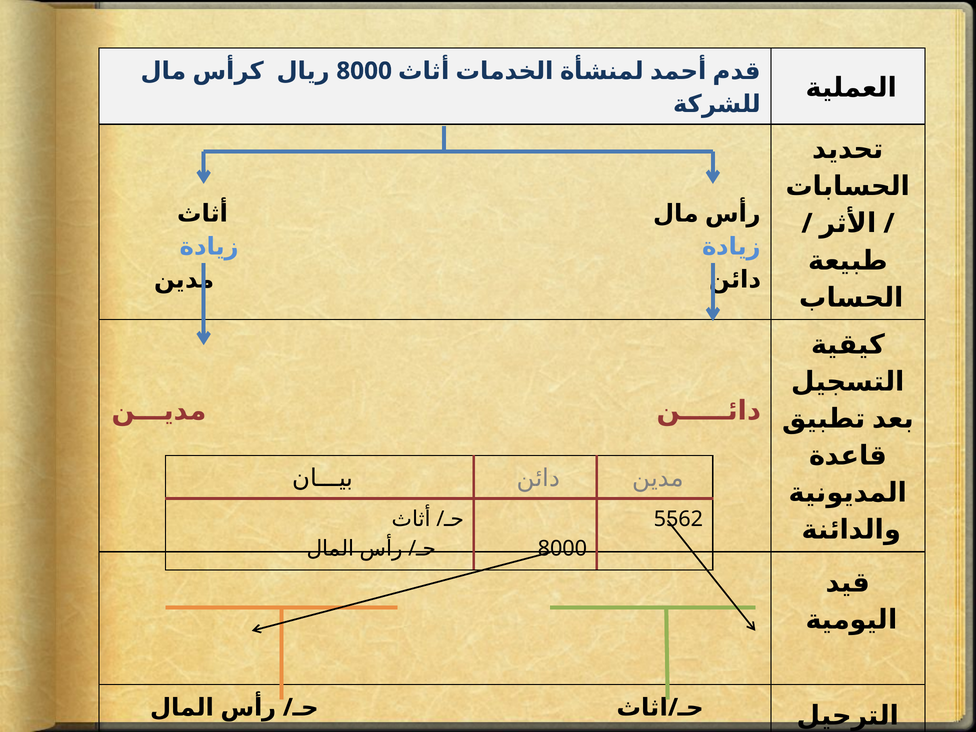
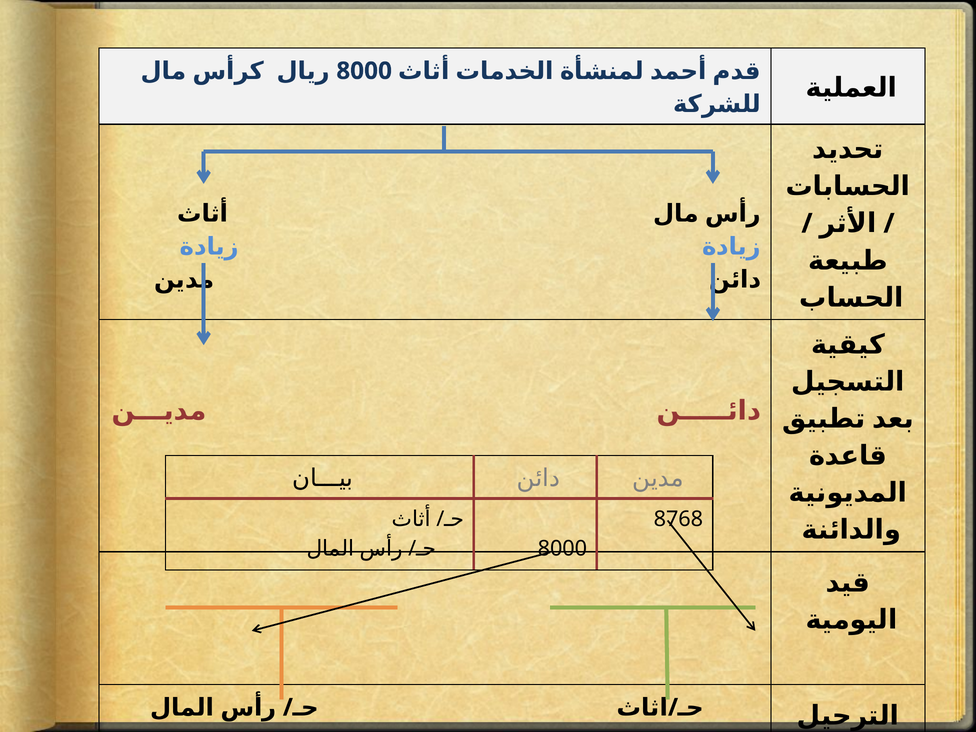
5562: 5562 -> 8768 (678, 519)
